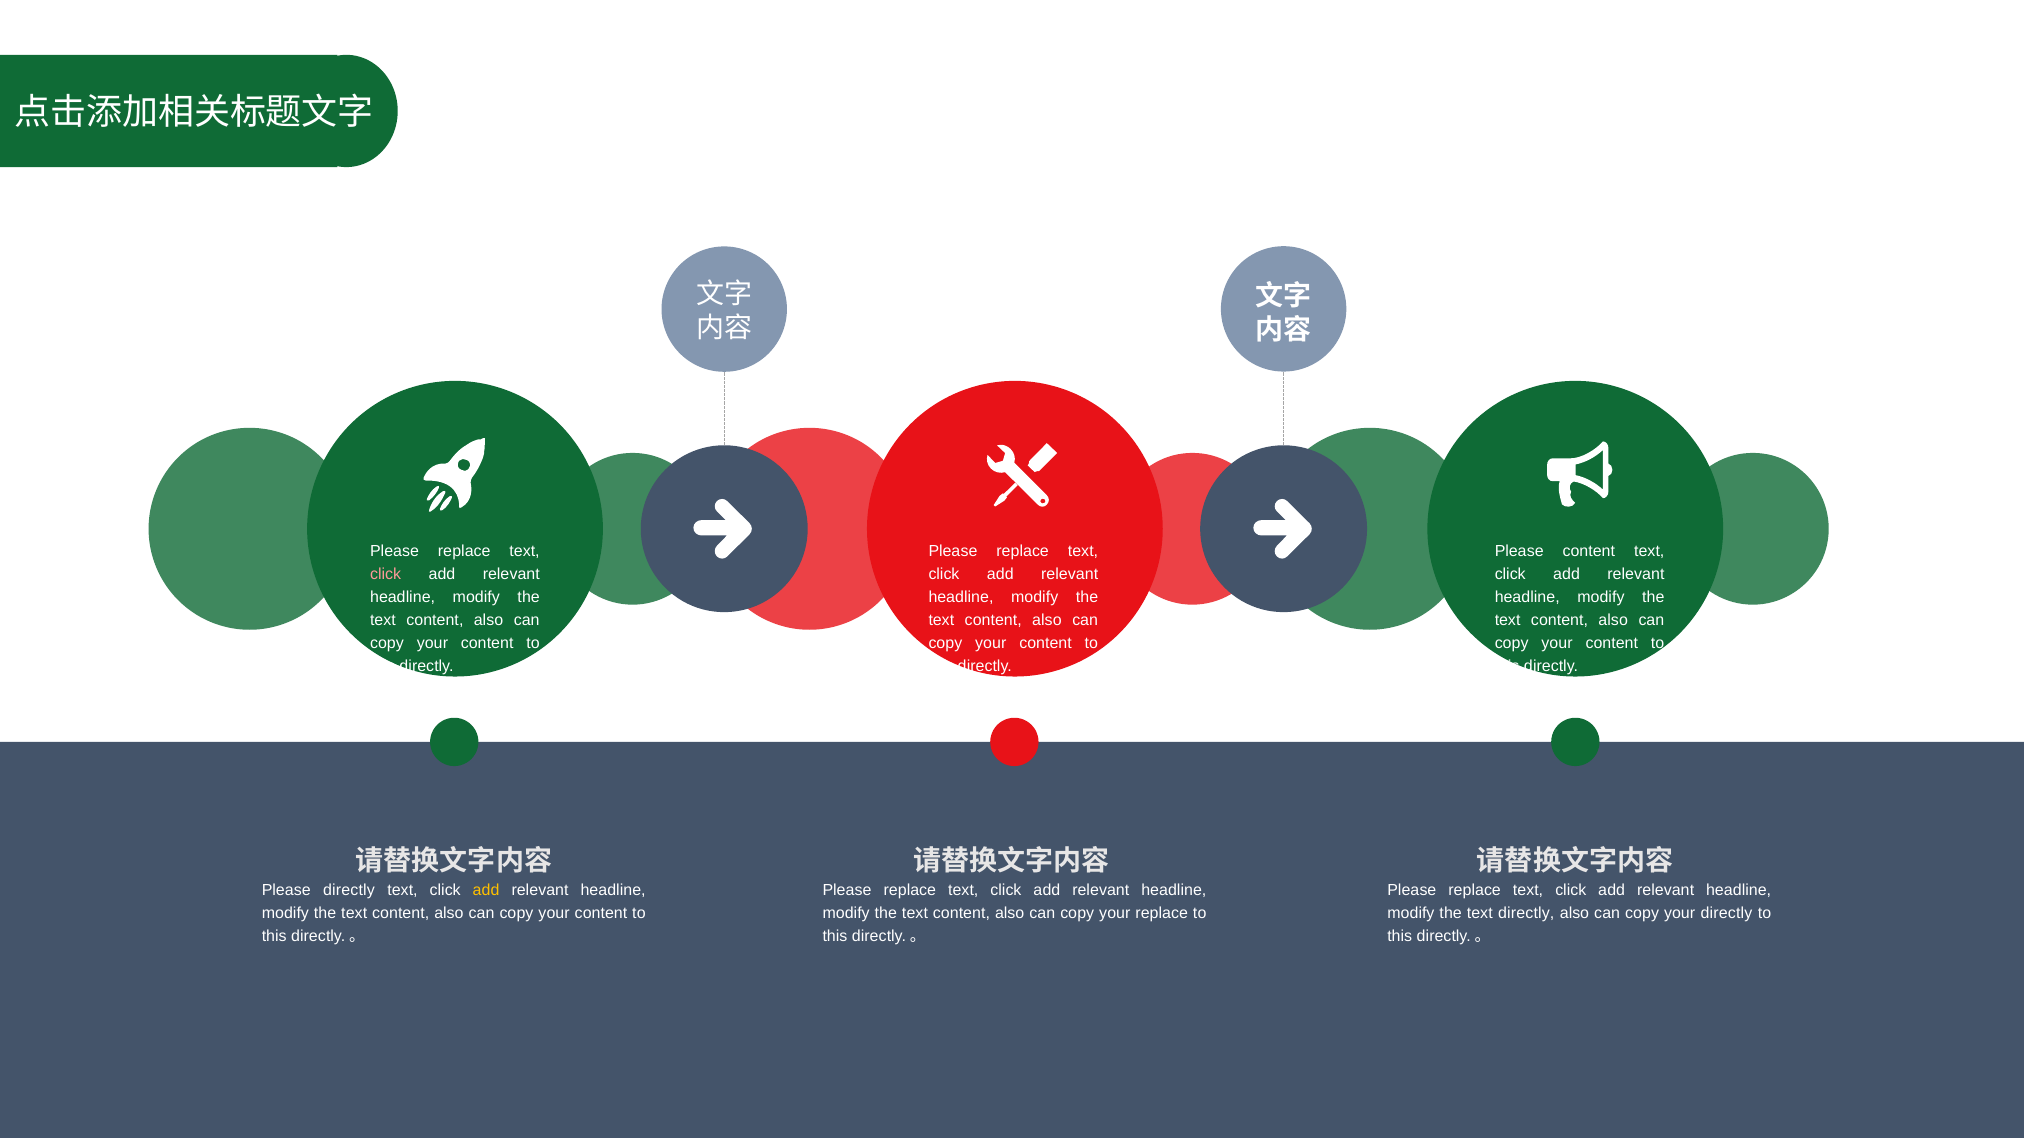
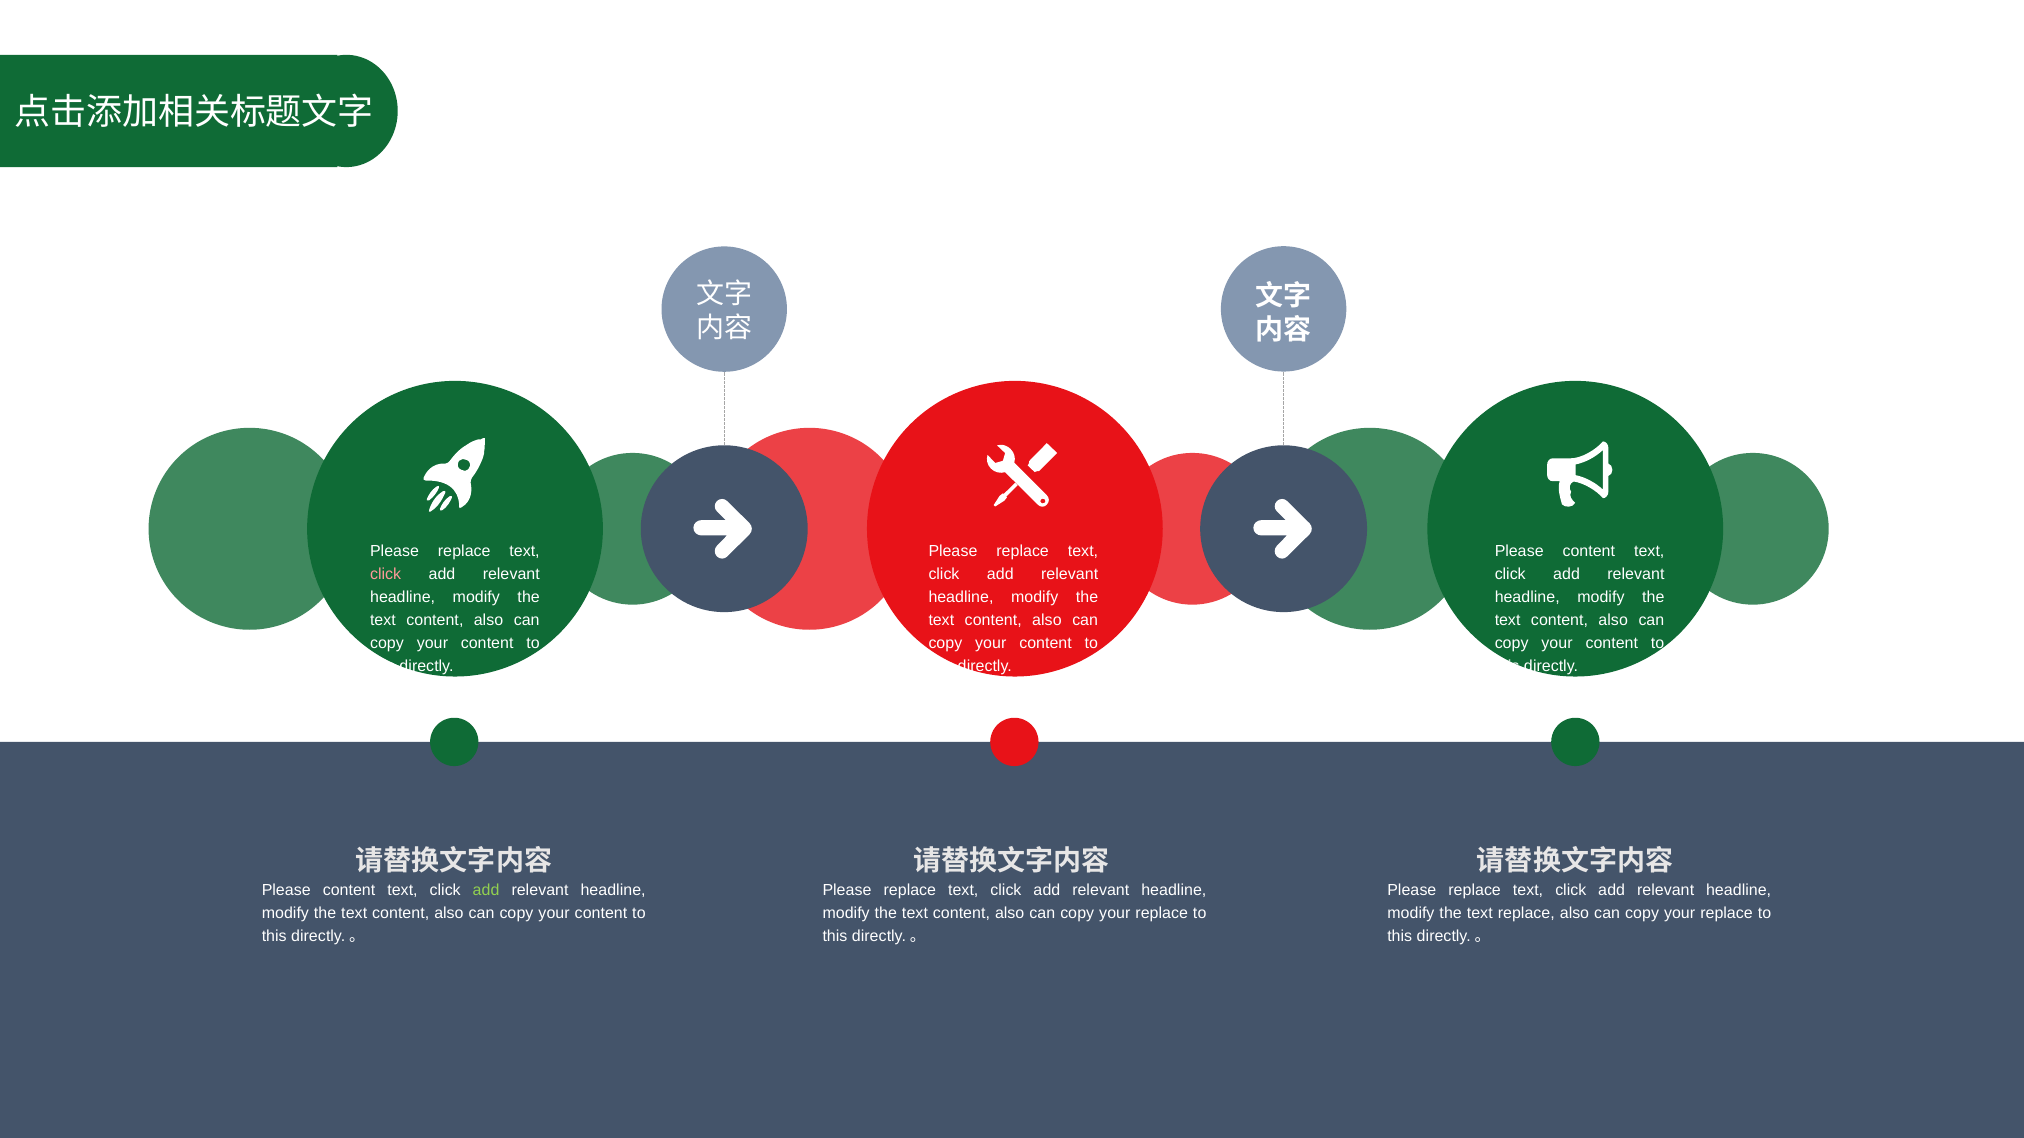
directly: directly -> content (349, 891)
add colour: yellow -> light green (486, 891)
text directly: directly -> replace (1526, 914)
directly: directly -> replace (1727, 914)
